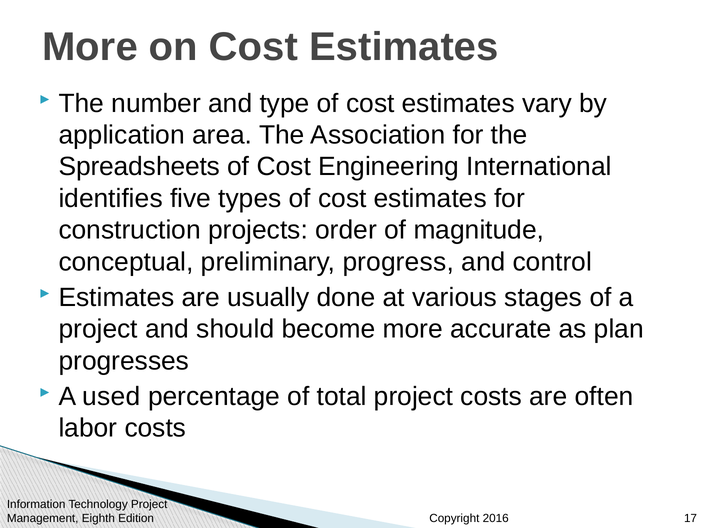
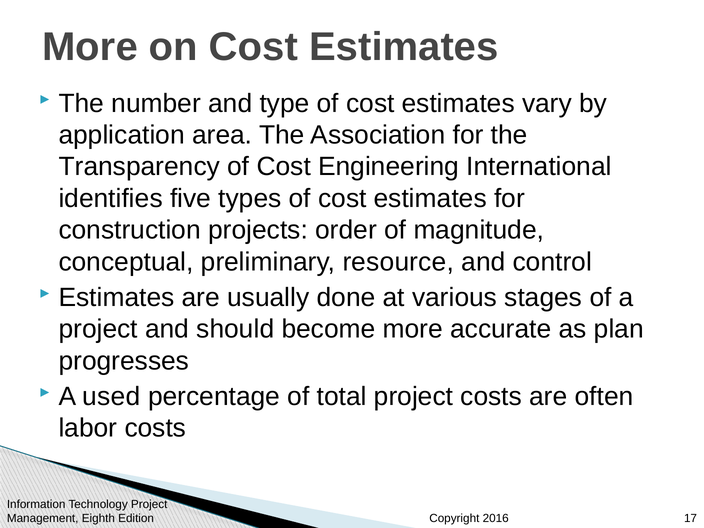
Spreadsheets: Spreadsheets -> Transparency (139, 167)
progress: progress -> resource (398, 262)
